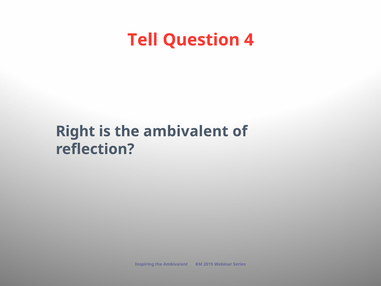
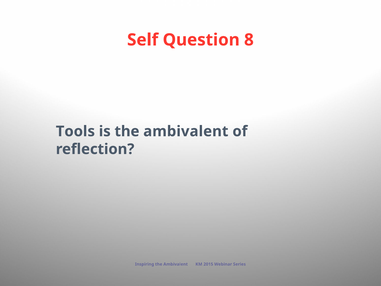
Tell: Tell -> Self (143, 40)
4: 4 -> 8 (249, 40)
Right: Right -> Tools (75, 131)
